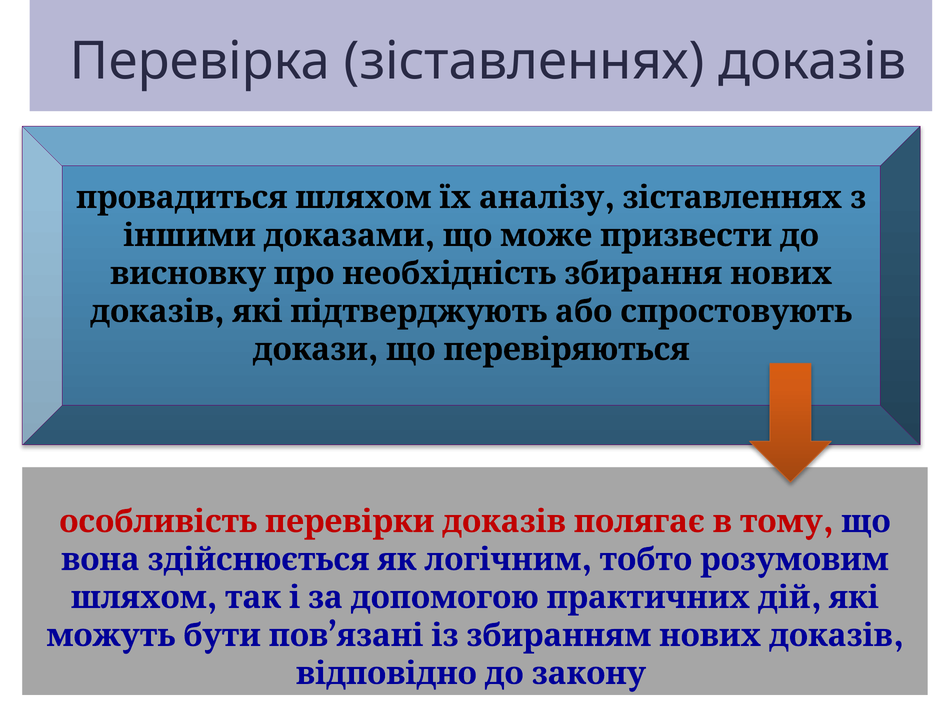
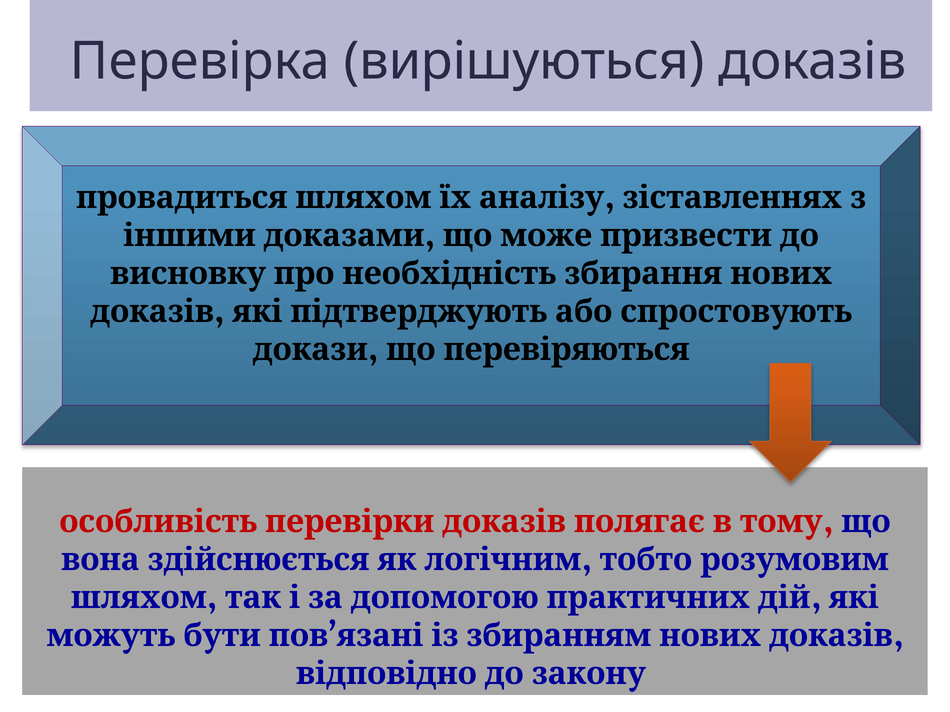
Перевірка зіставленнях: зіставленнях -> вирішуються (524, 61)
